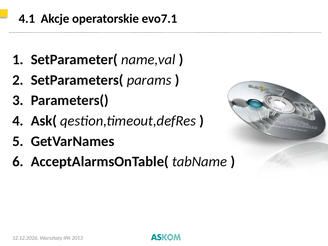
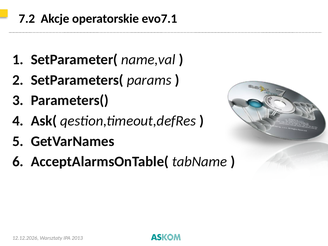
4.1: 4.1 -> 7.2 (27, 19)
